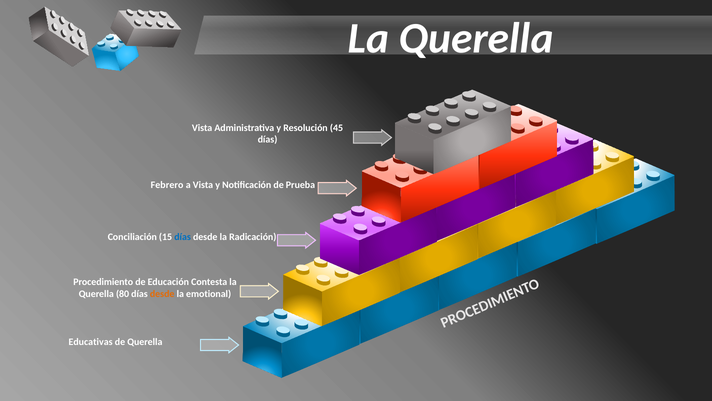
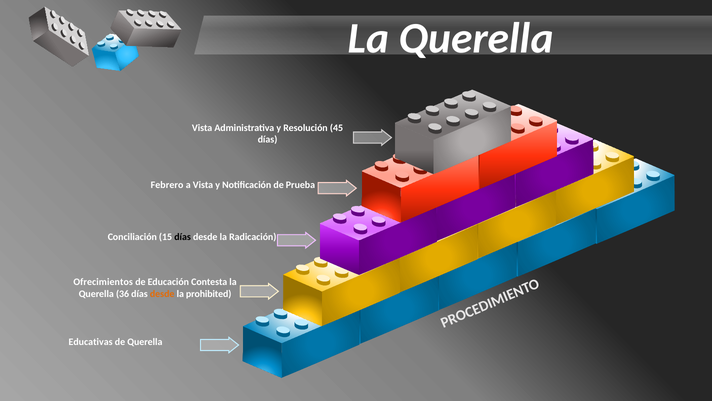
días colour: blue -> black (183, 237)
Procedimiento: Procedimiento -> Ofrecimientos (103, 282)
80: 80 -> 36 (123, 294)
emotional: emotional -> prohibited (209, 294)
